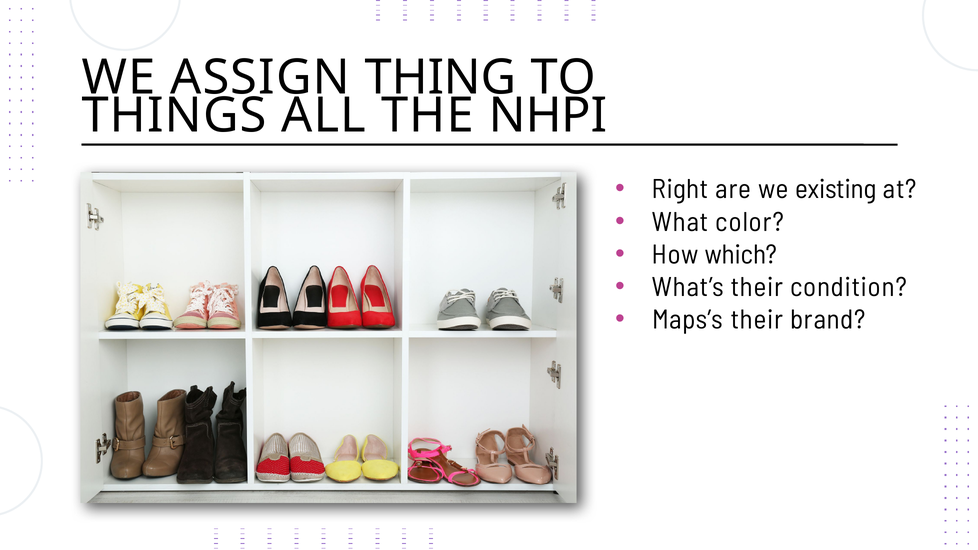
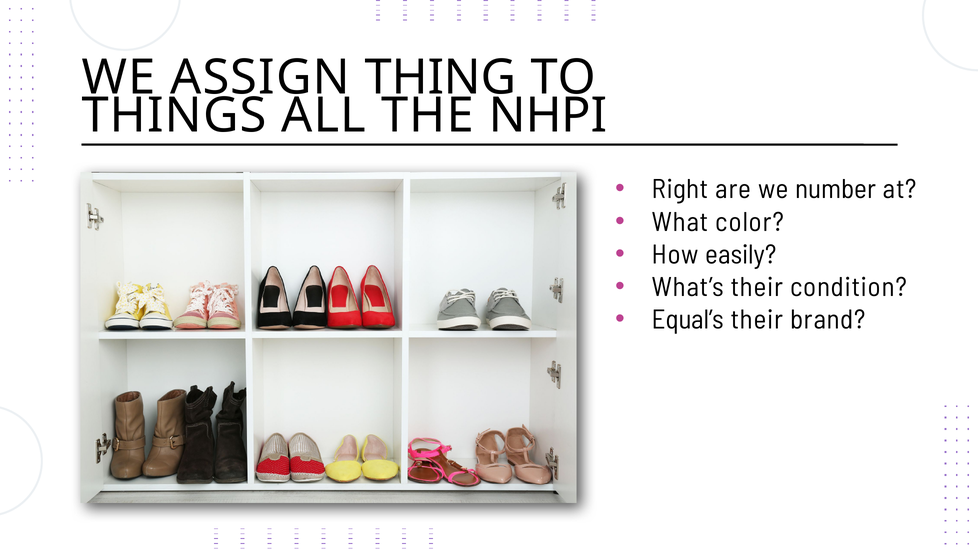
existing: existing -> number (836, 190)
which: which -> easily (741, 255)
Maps’s: Maps’s -> Equal’s (688, 320)
